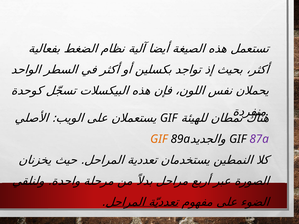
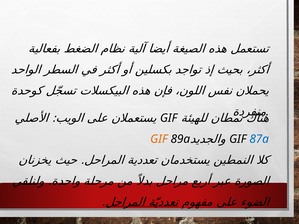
87a colour: purple -> blue (259, 139)
